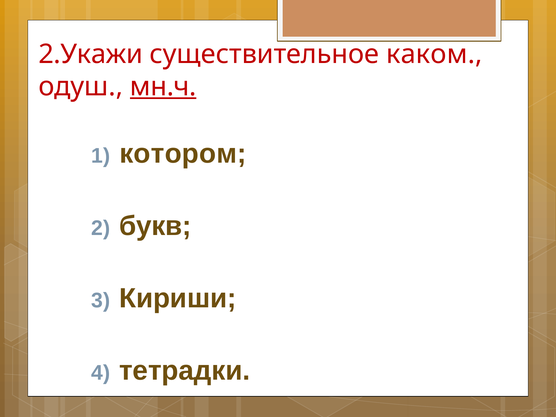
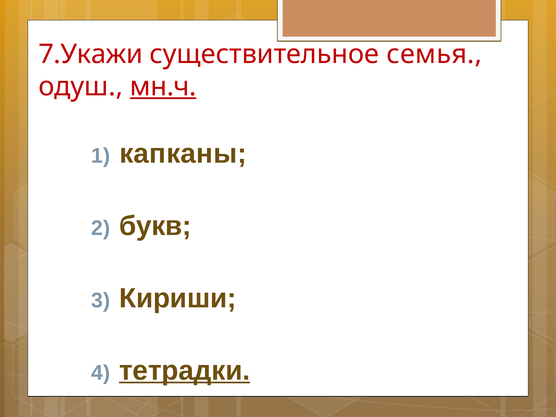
2.Укажи: 2.Укажи -> 7.Укажи (91, 54)
каком: каком -> семья (434, 54)
котором: котором -> капканы (183, 154)
тетрадки underline: none -> present (185, 371)
